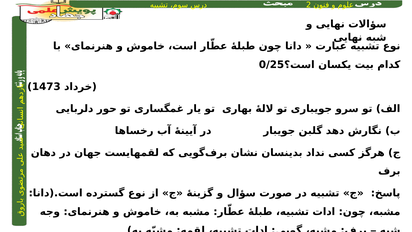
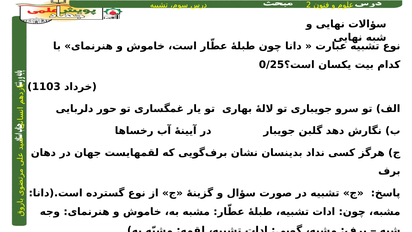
1473: 1473 -> 1103 (46, 87)
